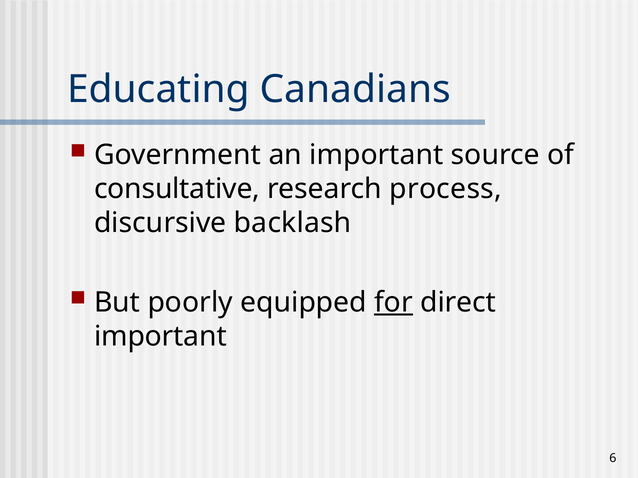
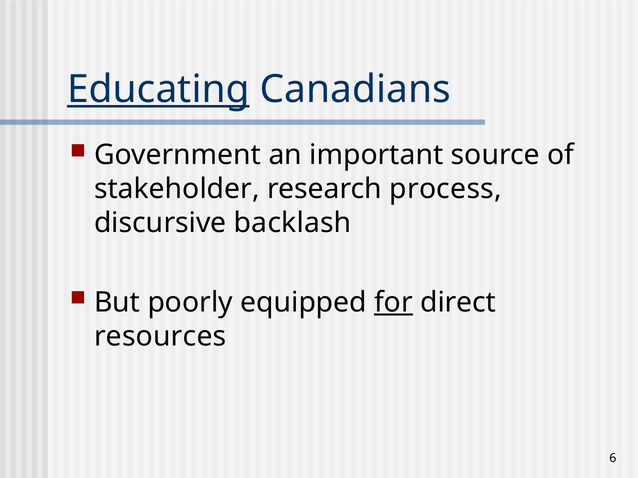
Educating underline: none -> present (158, 89)
consultative: consultative -> stakeholder (177, 189)
important: important -> resources (160, 337)
